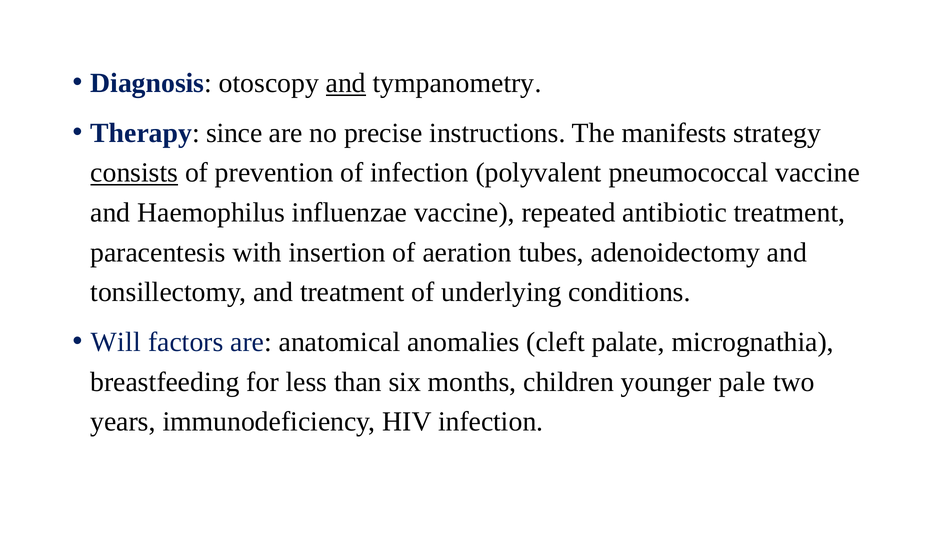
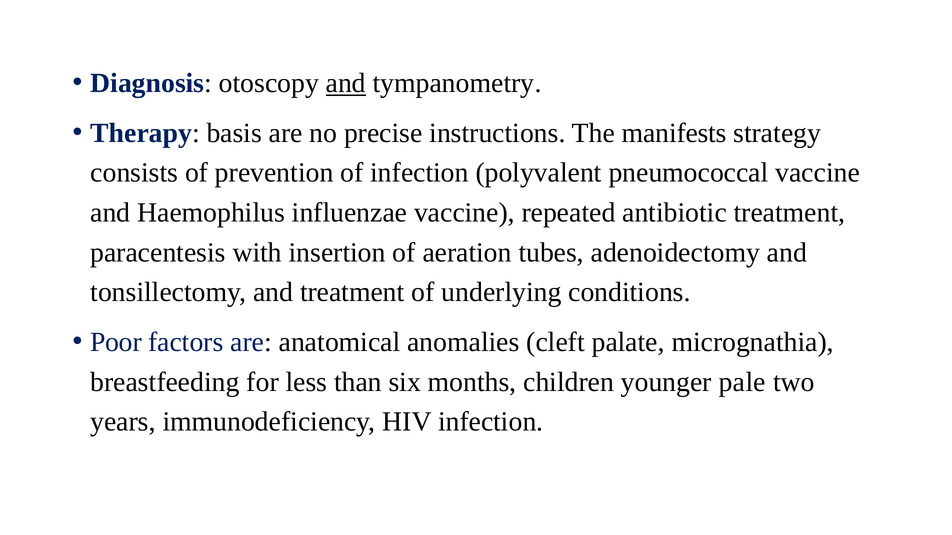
since: since -> basis (234, 133)
consists underline: present -> none (134, 173)
Will: Will -> Poor (116, 342)
